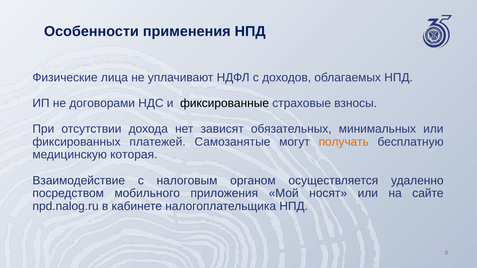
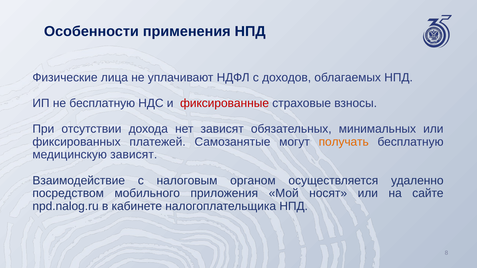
не договорами: договорами -> бесплатную (102, 103)
фиксированные colour: black -> red (225, 103)
медицинскую которая: которая -> зависят (134, 155)
